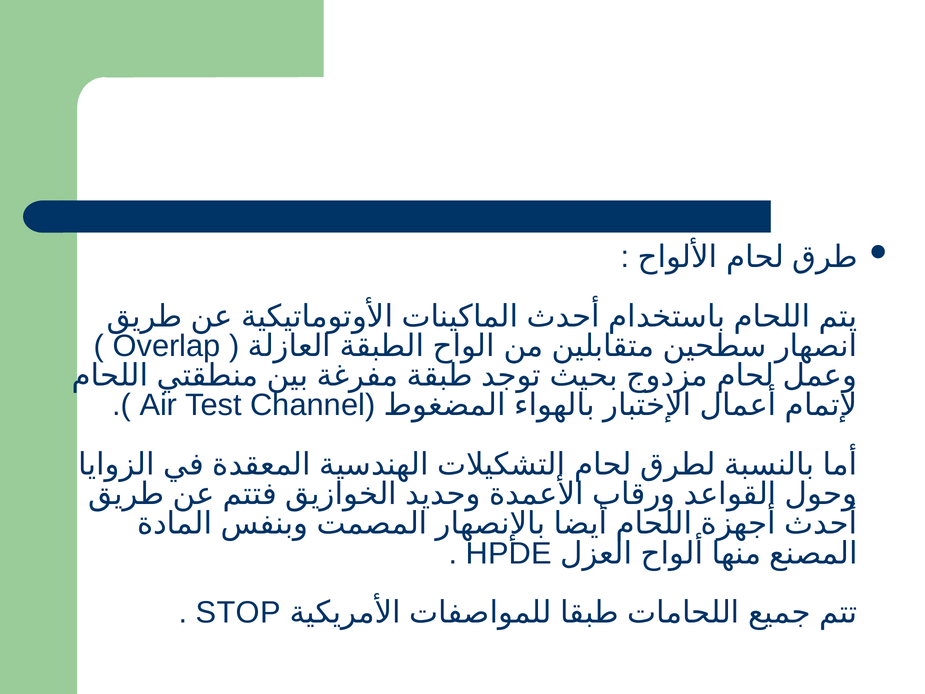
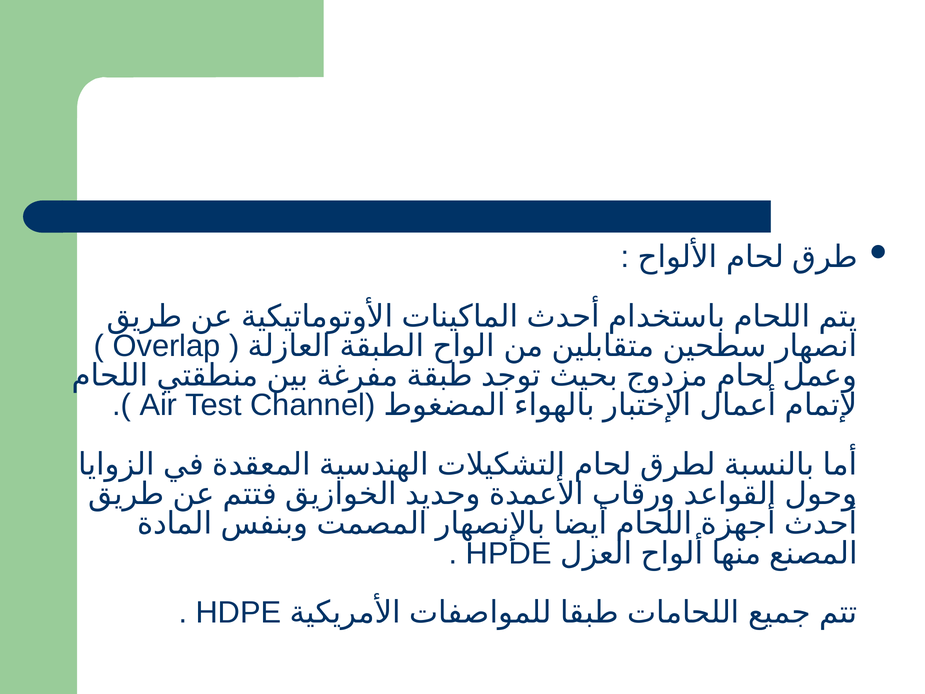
STOP: STOP -> HDPE (239, 612)
